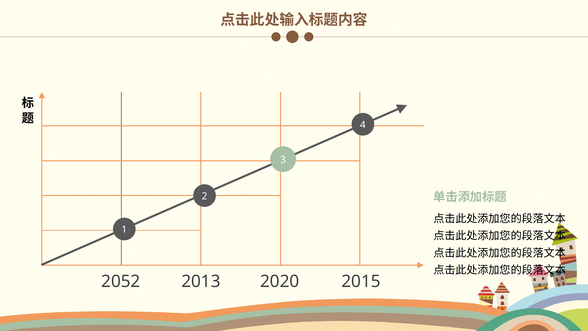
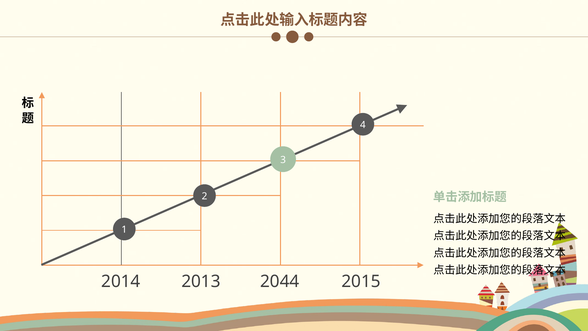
2052: 2052 -> 2014 (121, 281)
2020: 2020 -> 2044 (280, 281)
